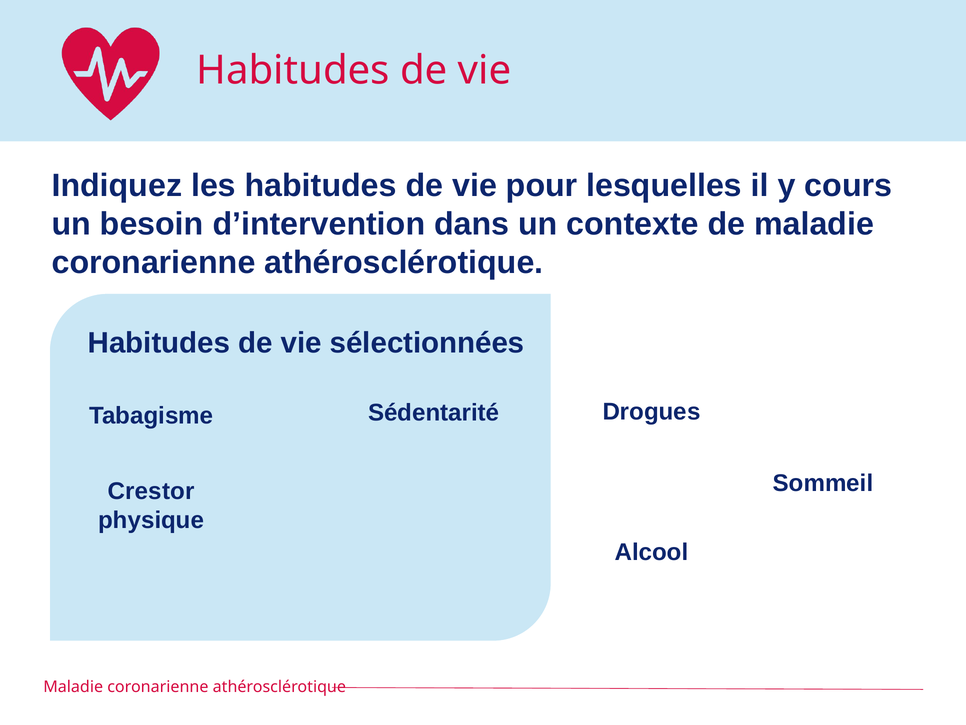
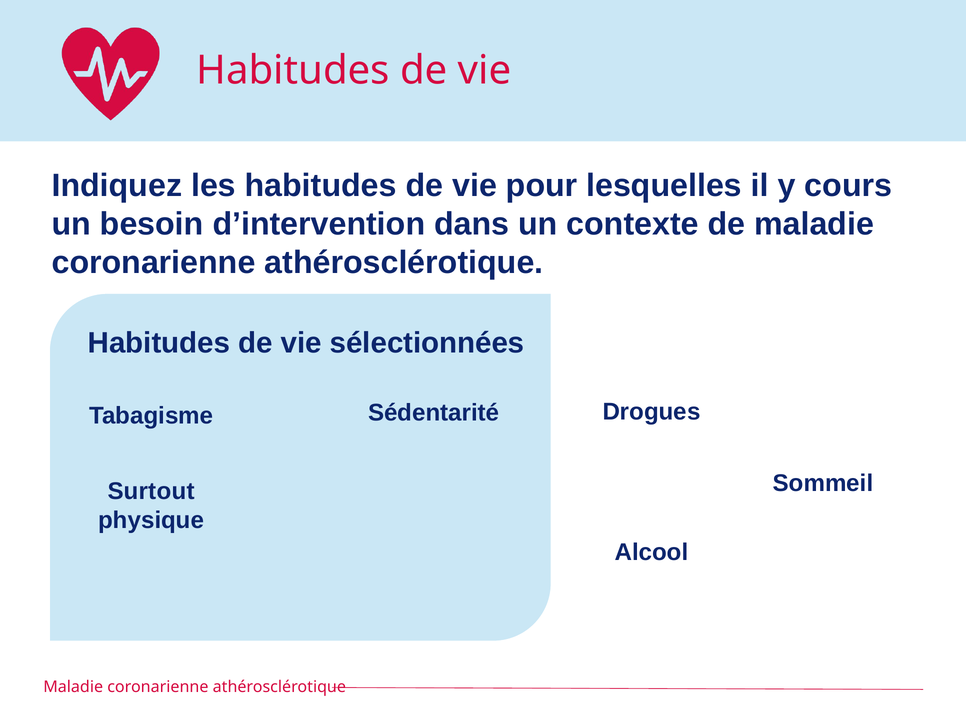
Crestor: Crestor -> Surtout (151, 491)
